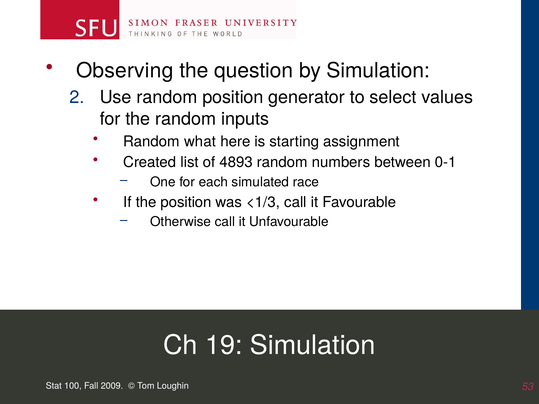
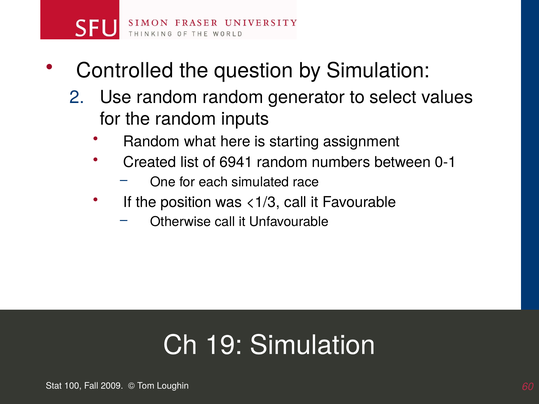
Observing: Observing -> Controlled (125, 71)
random position: position -> random (233, 97)
4893: 4893 -> 6941 (236, 162)
53: 53 -> 60 (528, 387)
